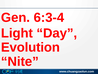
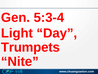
6:3-4: 6:3-4 -> 5:3-4 (49, 17)
Evolution: Evolution -> Trumpets (30, 47)
